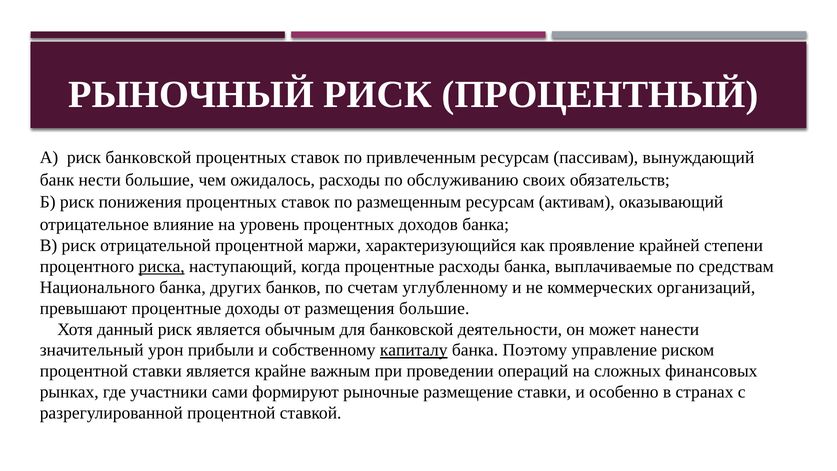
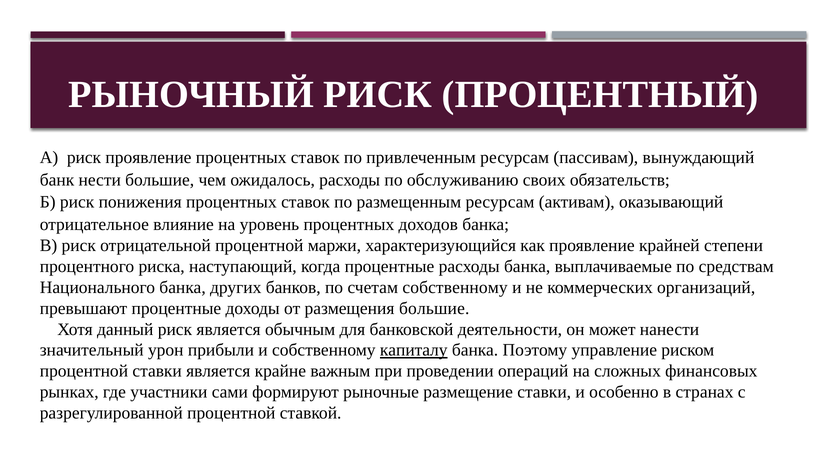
риск банковской: банковской -> проявление (148, 157)
риска underline: present -> none (162, 266)
счетам углубленному: углубленному -> собственному (455, 287)
